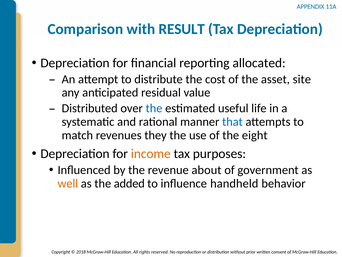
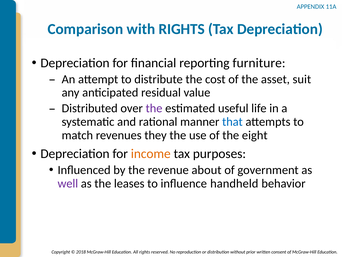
with RESULT: RESULT -> RIGHTS (182, 29)
allocated: allocated -> furniture (259, 63)
site: site -> suit (302, 79)
the colour: blue -> purple (154, 108)
well colour: orange -> purple (68, 183)
added: added -> leases (129, 183)
